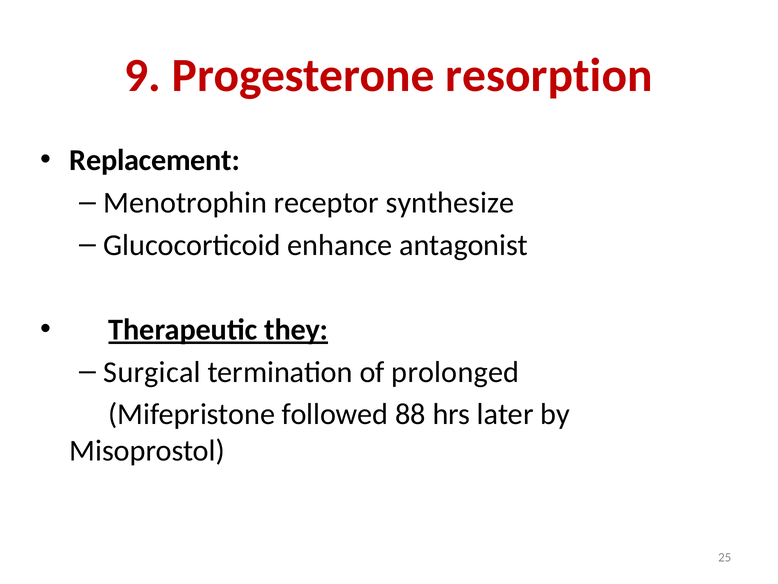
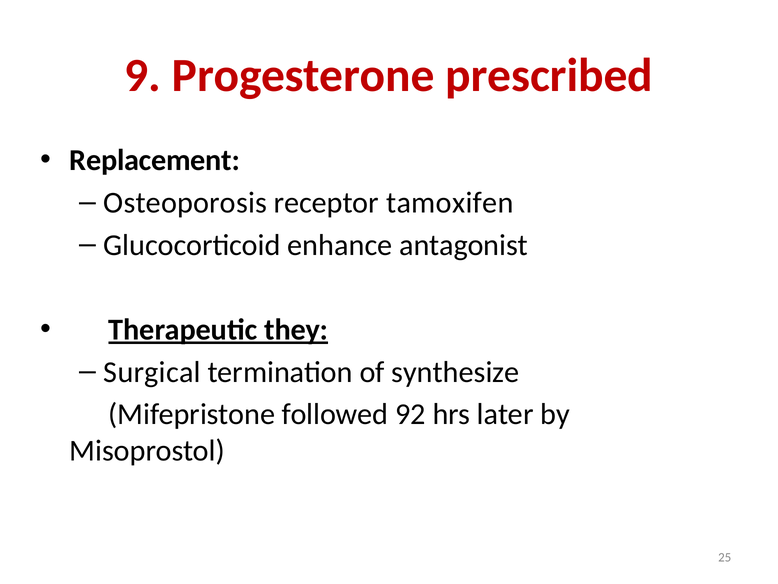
resorption: resorption -> prescribed (549, 75)
Menotrophin: Menotrophin -> Osteoporosis (185, 203)
synthesize: synthesize -> tamoxifen (450, 203)
prolonged: prolonged -> synthesize (455, 372)
88: 88 -> 92 (410, 414)
